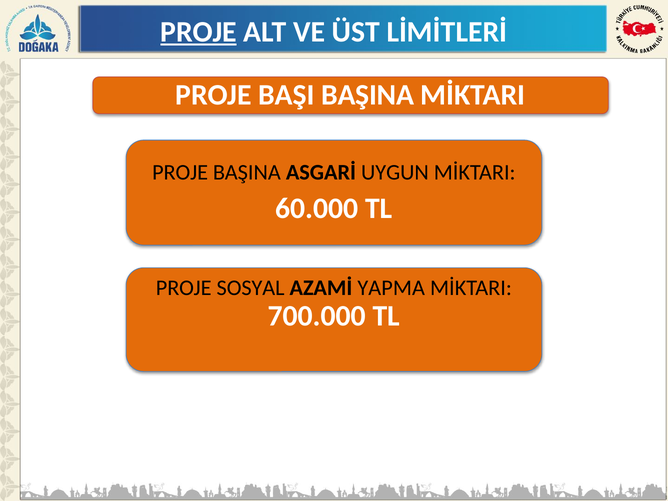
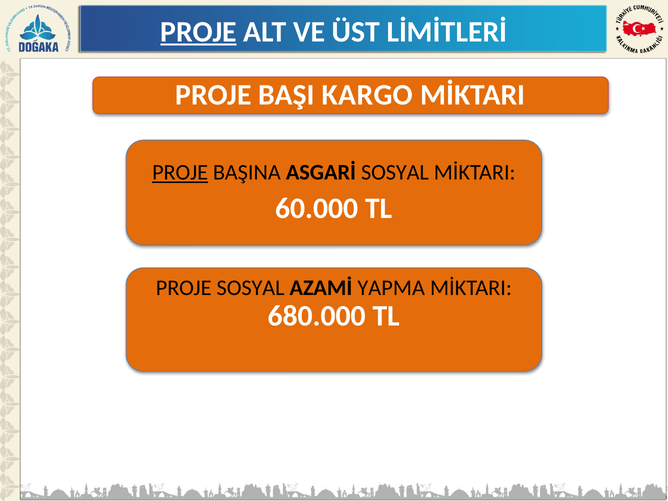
BAŞINA: BAŞINA -> KARGO (367, 95)
PROJE underline: none -> present (180, 173)
UYGUN: UYGUN -> SOSYAL (395, 173)
700.000: 700.000 -> 680.000 (317, 316)
